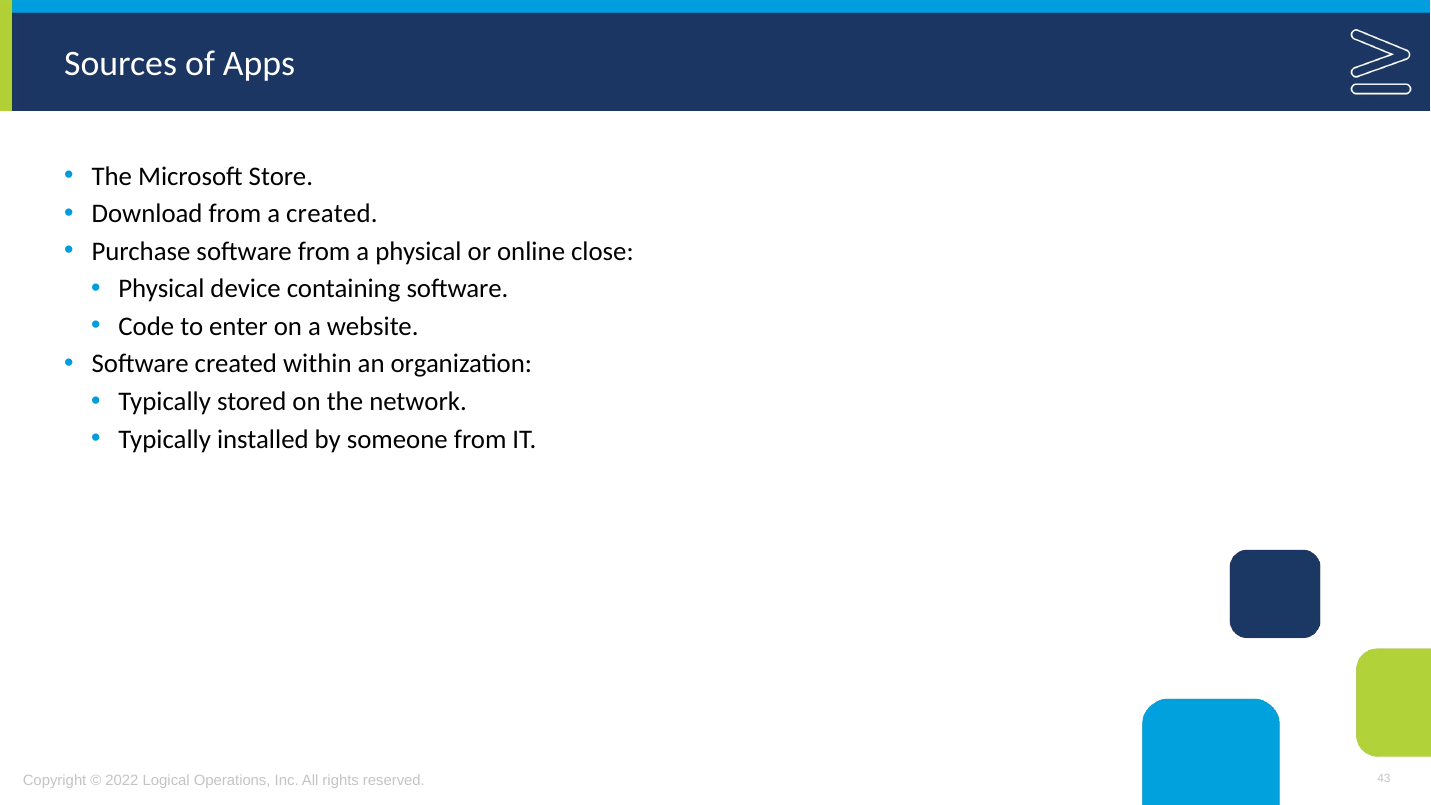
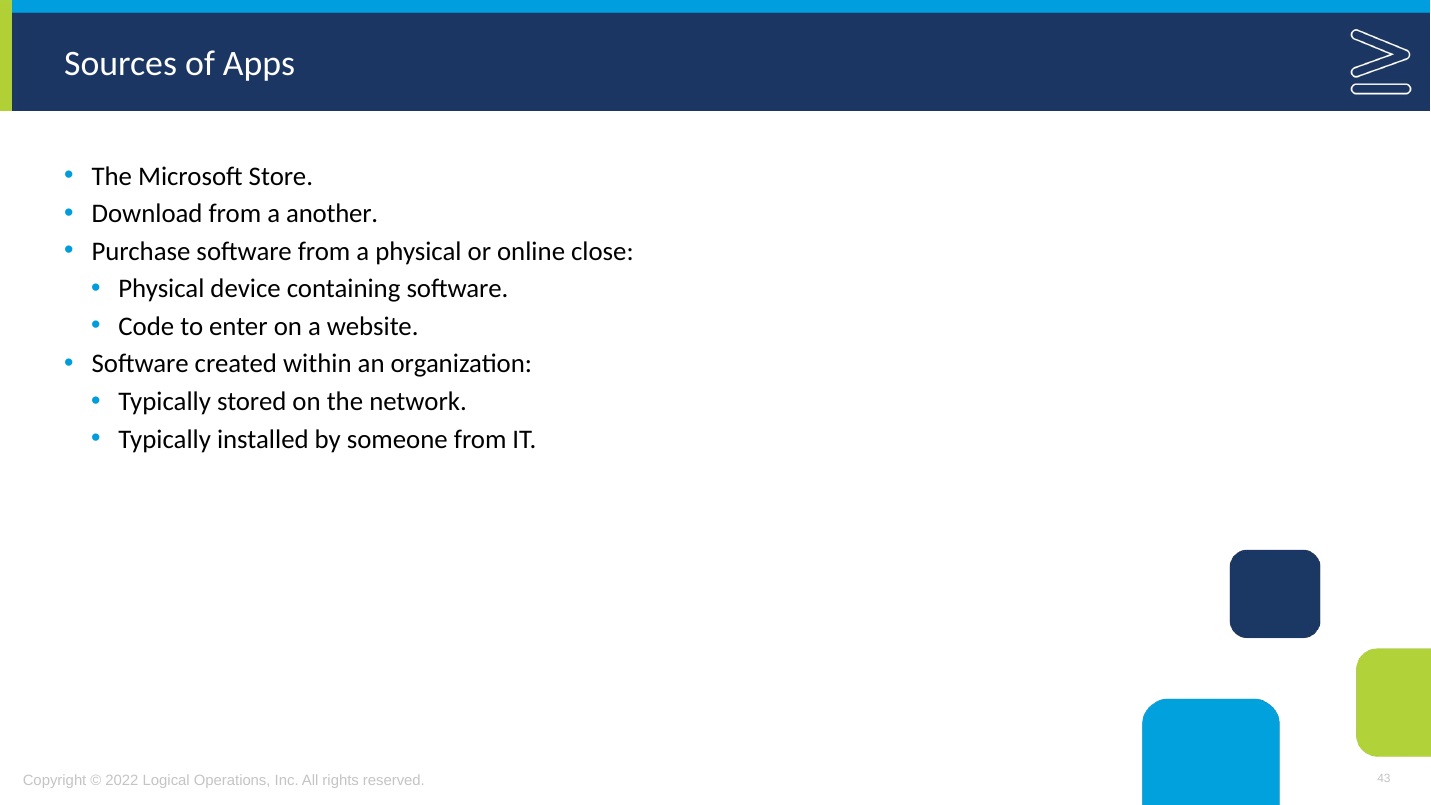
a created: created -> another (332, 214)
